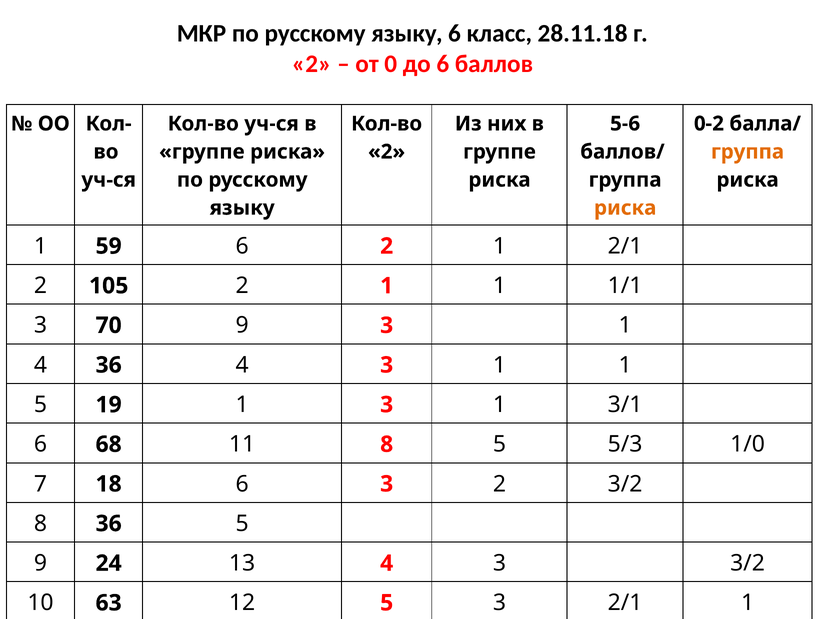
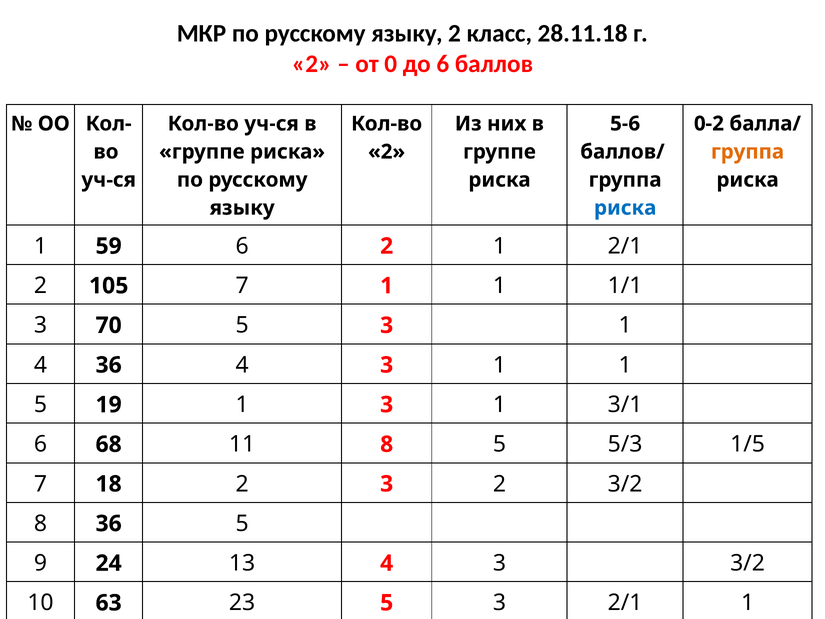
языку 6: 6 -> 2 (454, 33)
риска colour: orange -> blue (625, 208)
105 2: 2 -> 7 (242, 286)
70 9: 9 -> 5 (242, 325)
1/0: 1/0 -> 1/5 (748, 444)
18 6: 6 -> 2 (242, 484)
12: 12 -> 23 (242, 603)
